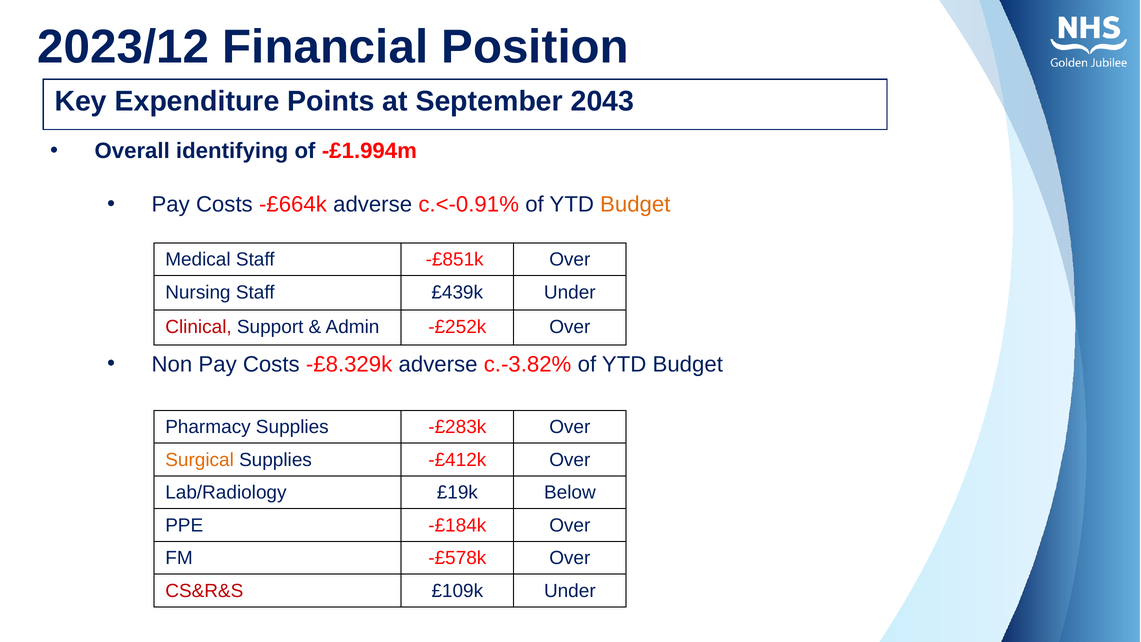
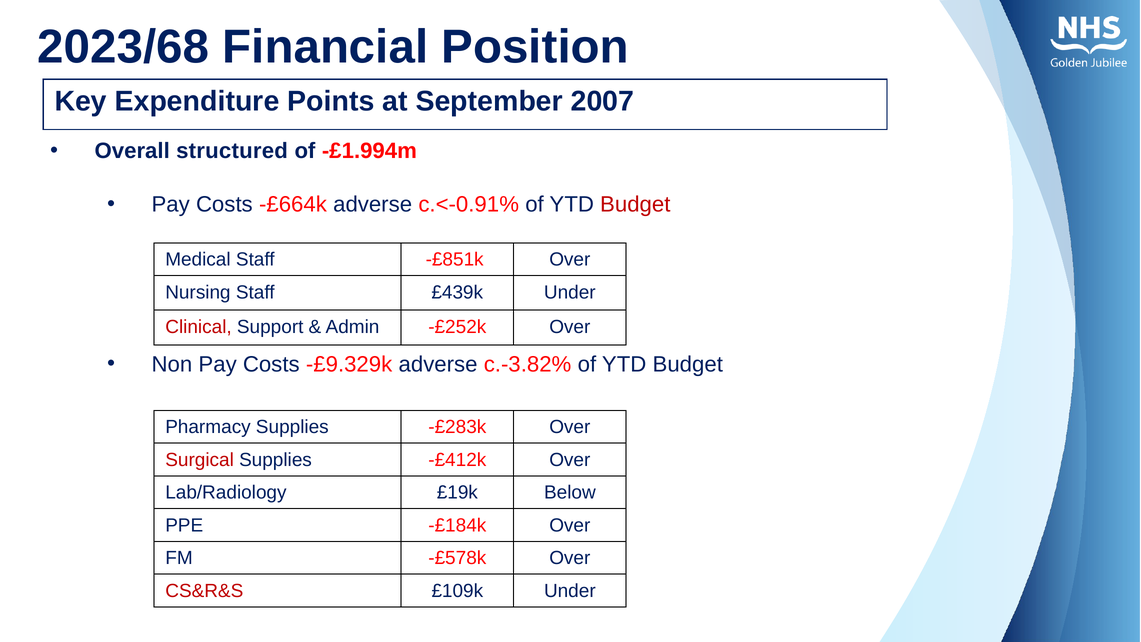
2023/12: 2023/12 -> 2023/68 (123, 47)
2043: 2043 -> 2007 (602, 101)
identifying: identifying -> structured (232, 151)
Budget colour: orange -> red (635, 204)
-£8.329k: -£8.329k -> -£9.329k (349, 364)
Surgical colour: orange -> red (200, 460)
